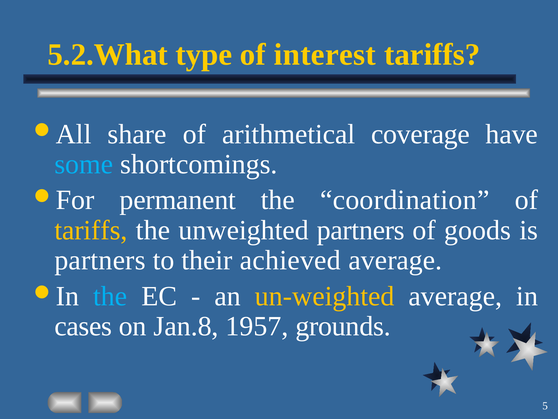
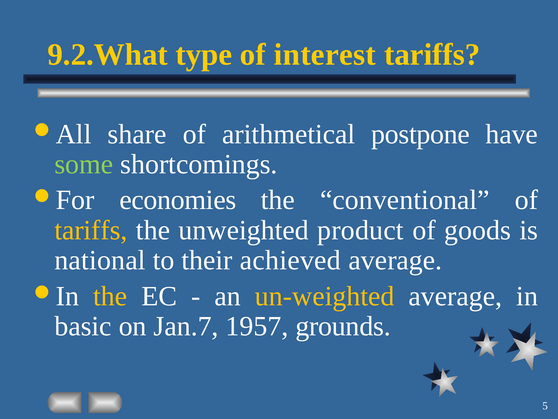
5.2.What: 5.2.What -> 9.2.What (108, 55)
coverage: coverage -> postpone (421, 134)
some colour: light blue -> light green (84, 164)
permanent: permanent -> economies (178, 200)
coordination: coordination -> conventional (405, 200)
unweighted partners: partners -> product (361, 230)
partners: partners -> national (100, 260)
the colour: light blue -> yellow (110, 296)
cases: cases -> basic (83, 326)
Jan.8: Jan.8 -> Jan.7 (186, 326)
